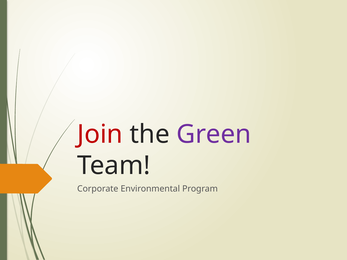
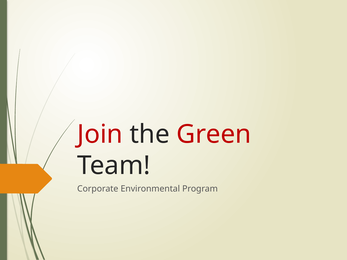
Green colour: purple -> red (214, 135)
